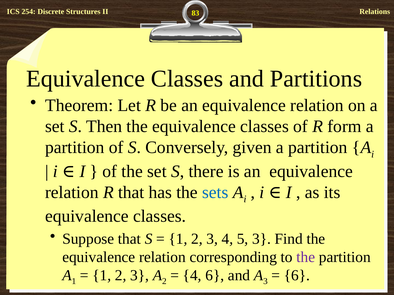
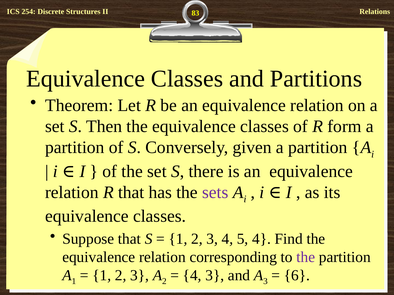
sets colour: blue -> purple (215, 193)
5 3: 3 -> 4 (262, 239)
4 6: 6 -> 3 (215, 276)
